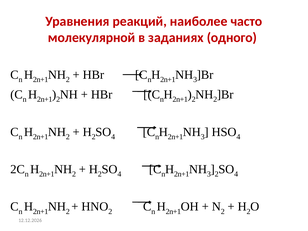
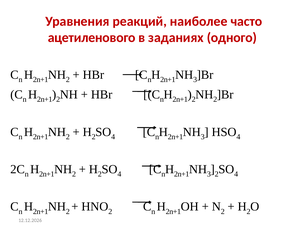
молекулярной: молекулярной -> ацетиленового (92, 38)
